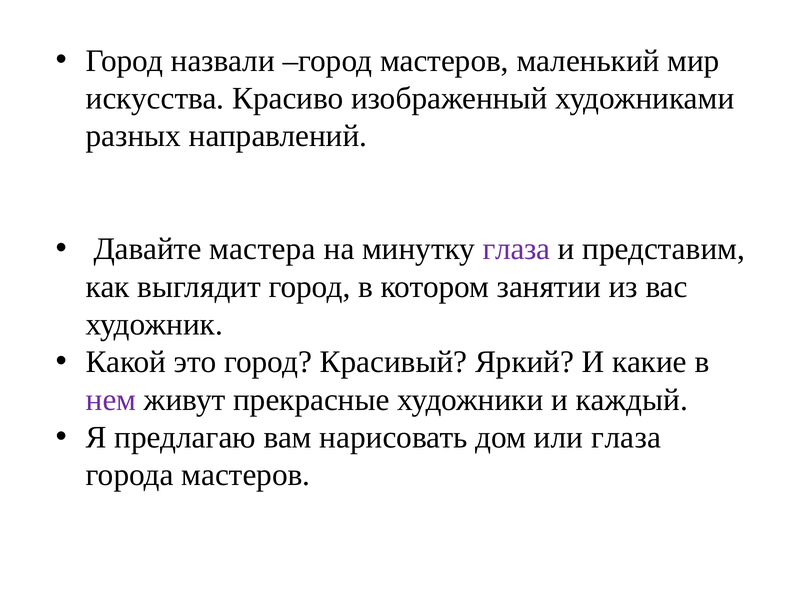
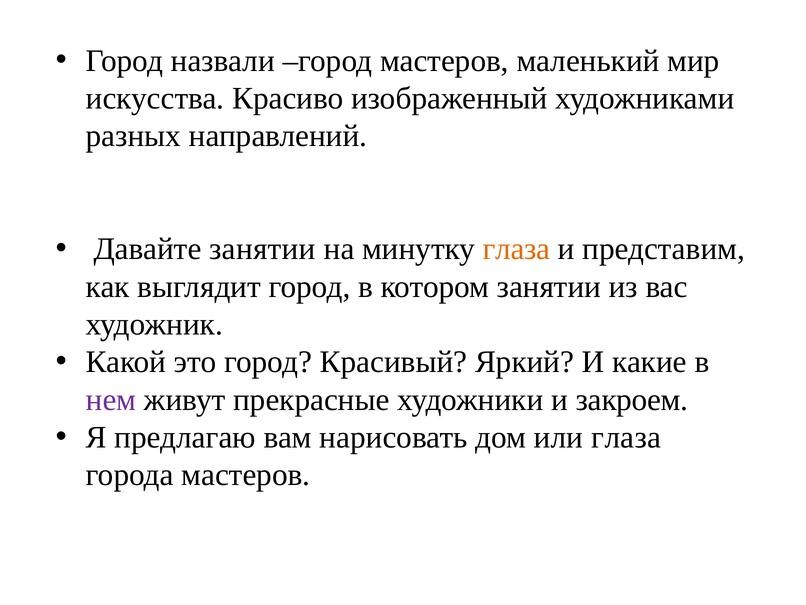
Давайте мастера: мастера -> занятии (262, 249)
глаза colour: purple -> orange (517, 249)
каждый: каждый -> закроем (632, 399)
